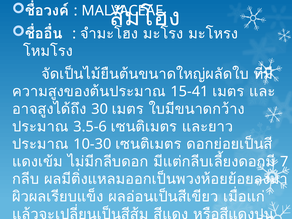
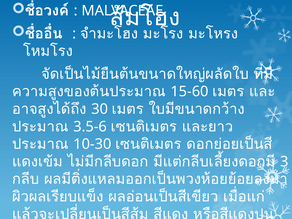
15-41: 15-41 -> 15-60 (189, 92)
7: 7 -> 3 (284, 162)
